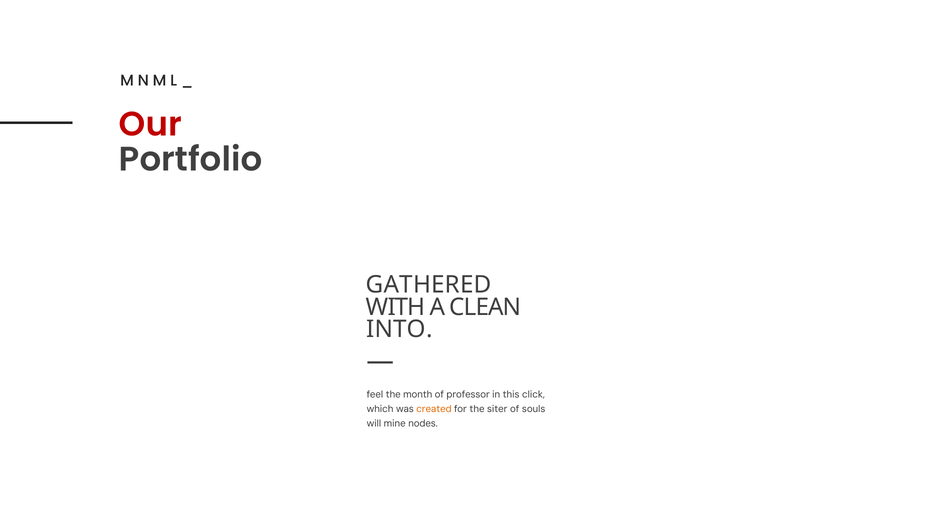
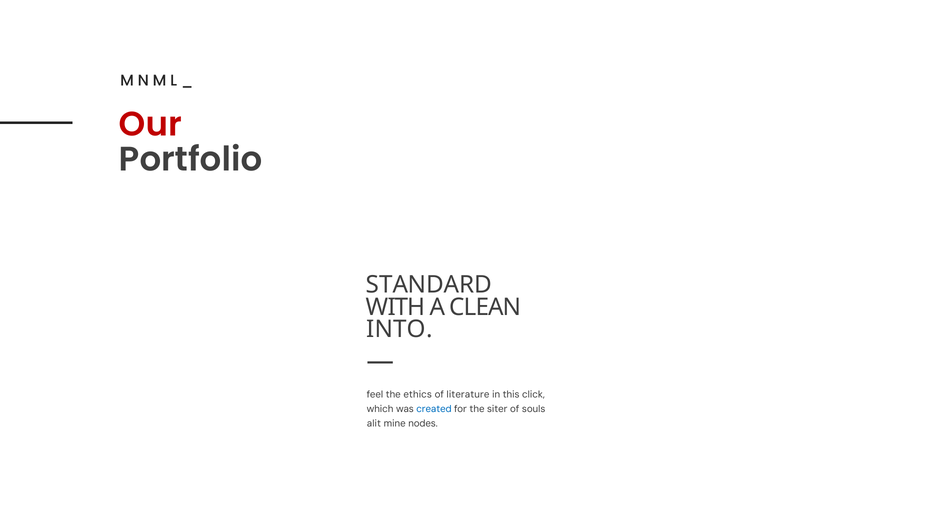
GATHERED: GATHERED -> STANDARD (429, 285)
month: month -> ethics (418, 395)
professor: professor -> literature (468, 395)
created colour: orange -> blue (434, 409)
will: will -> alit (374, 424)
